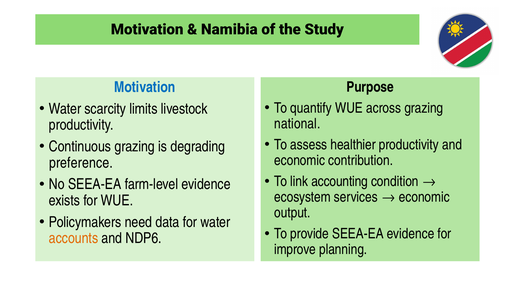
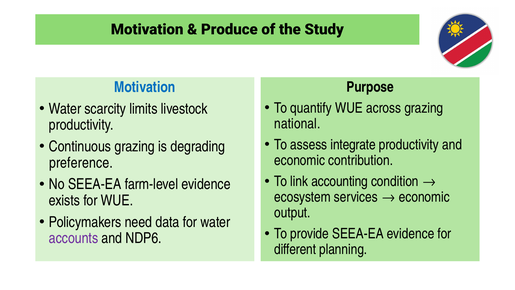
Namibia: Namibia -> Produce (229, 29)
healthier: healthier -> integrate (353, 145)
accounts colour: orange -> purple (74, 238)
improve: improve -> different (295, 249)
